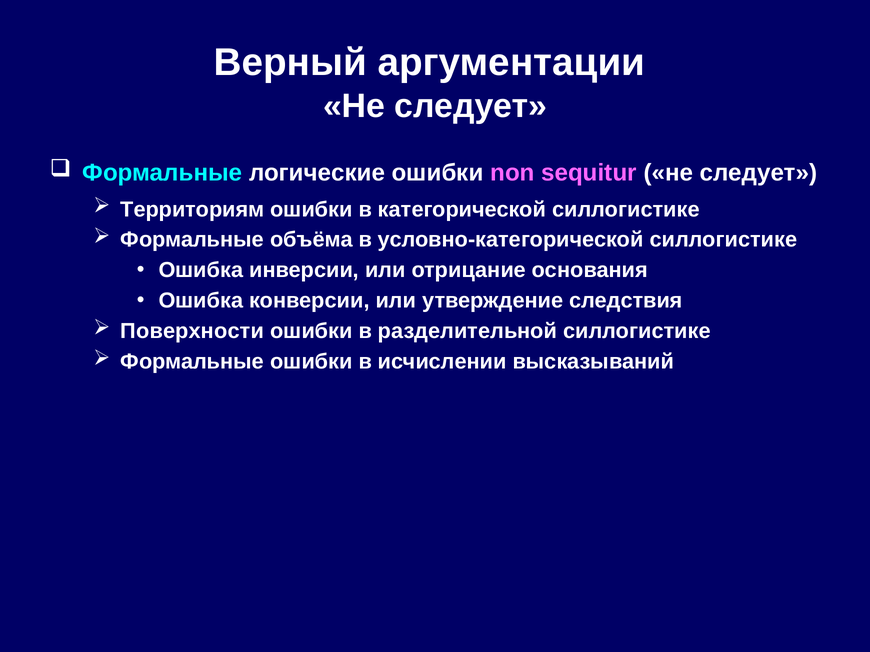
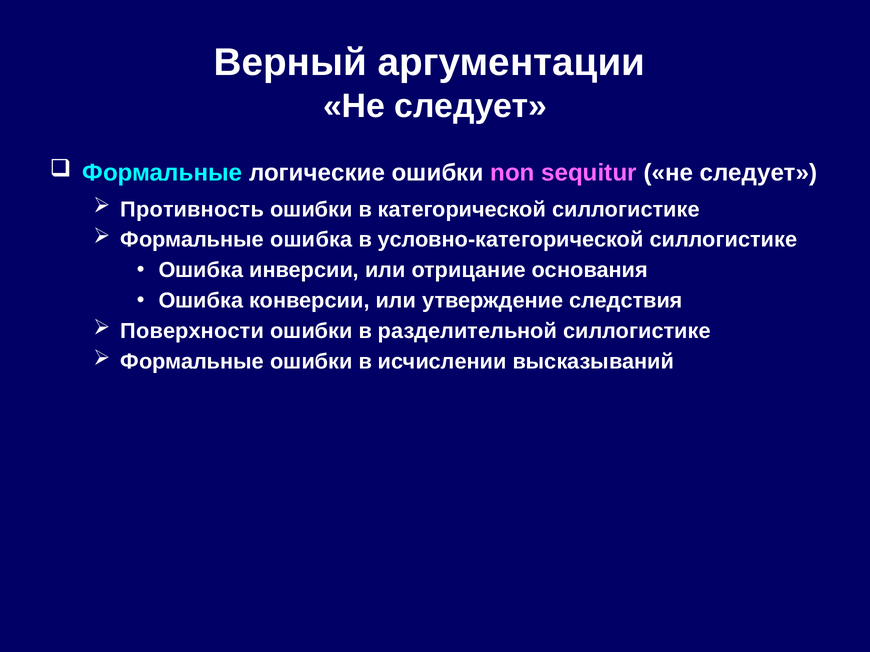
Территориям: Территориям -> Противность (192, 210)
Формальные объёма: объёма -> ошибка (311, 240)
